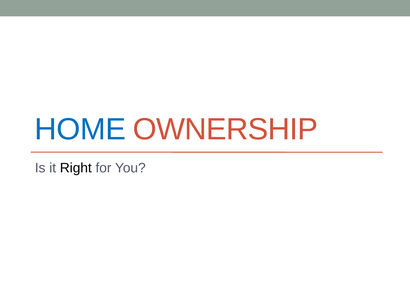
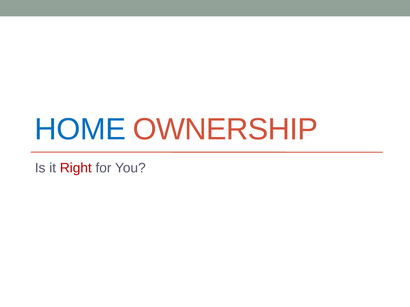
Right colour: black -> red (76, 168)
